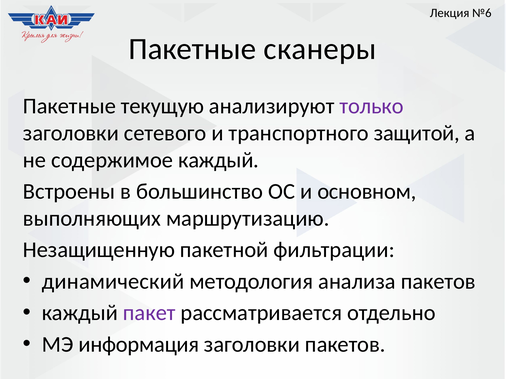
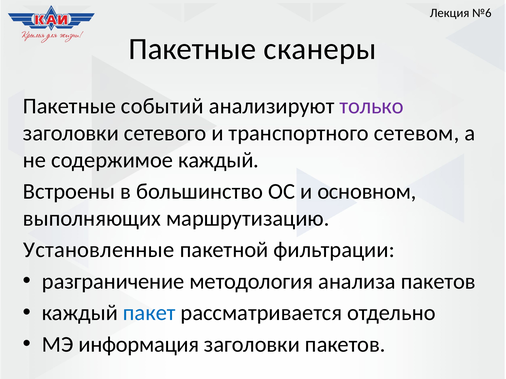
текущую: текущую -> событий (162, 106)
защитой: защитой -> сетевом (417, 133)
Незащищенную: Незащищенную -> Установленные (99, 250)
динамический: динамический -> разграничение (113, 282)
пакет colour: purple -> blue (149, 313)
